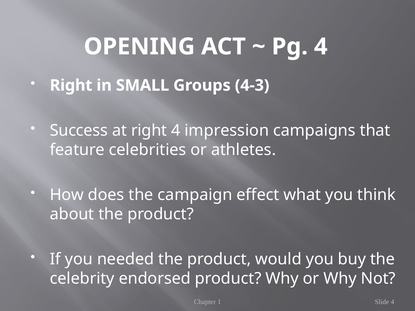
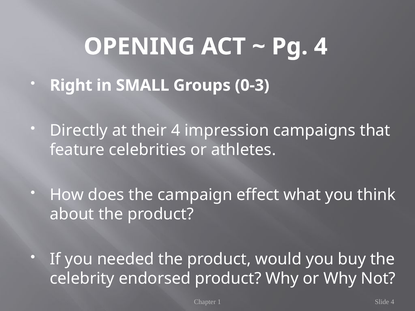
4-3: 4-3 -> 0-3 (252, 85)
Success: Success -> Directly (79, 131)
at right: right -> their (149, 131)
